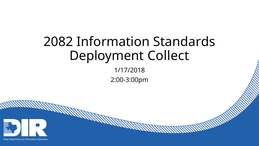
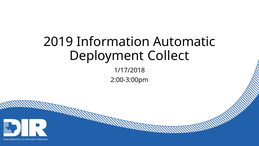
2082: 2082 -> 2019 (58, 42)
Standards: Standards -> Automatic (184, 42)
